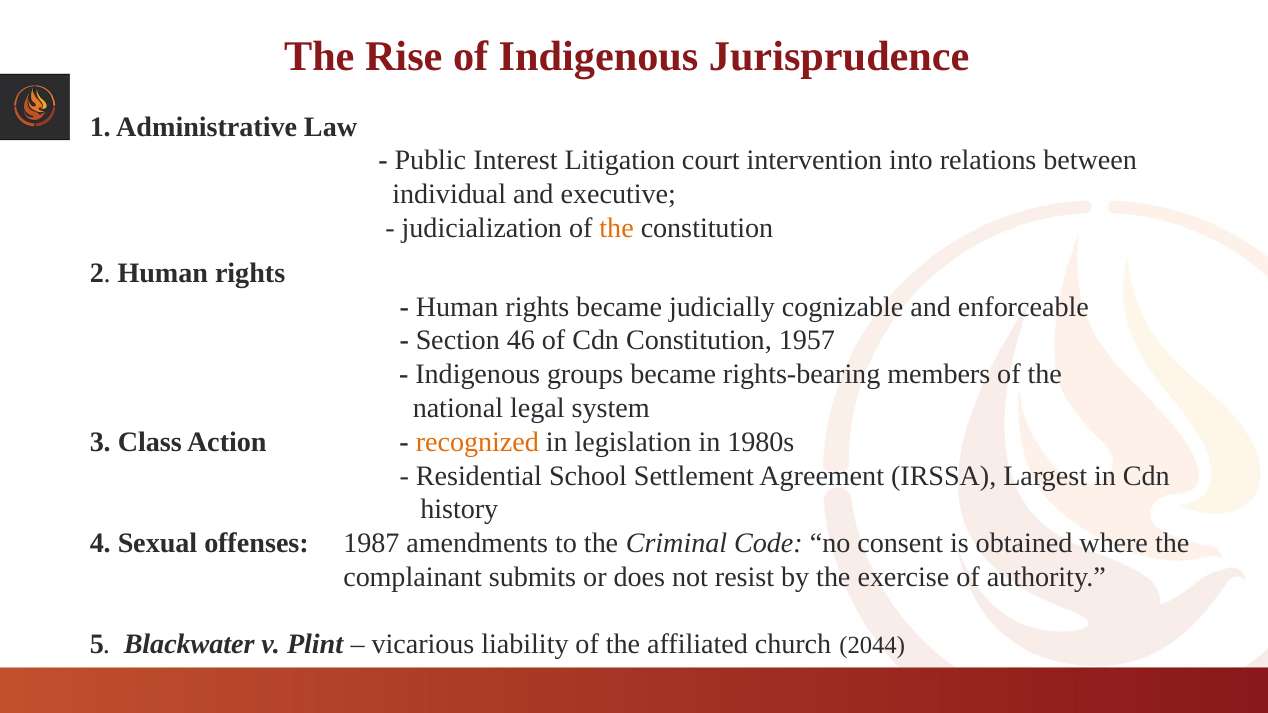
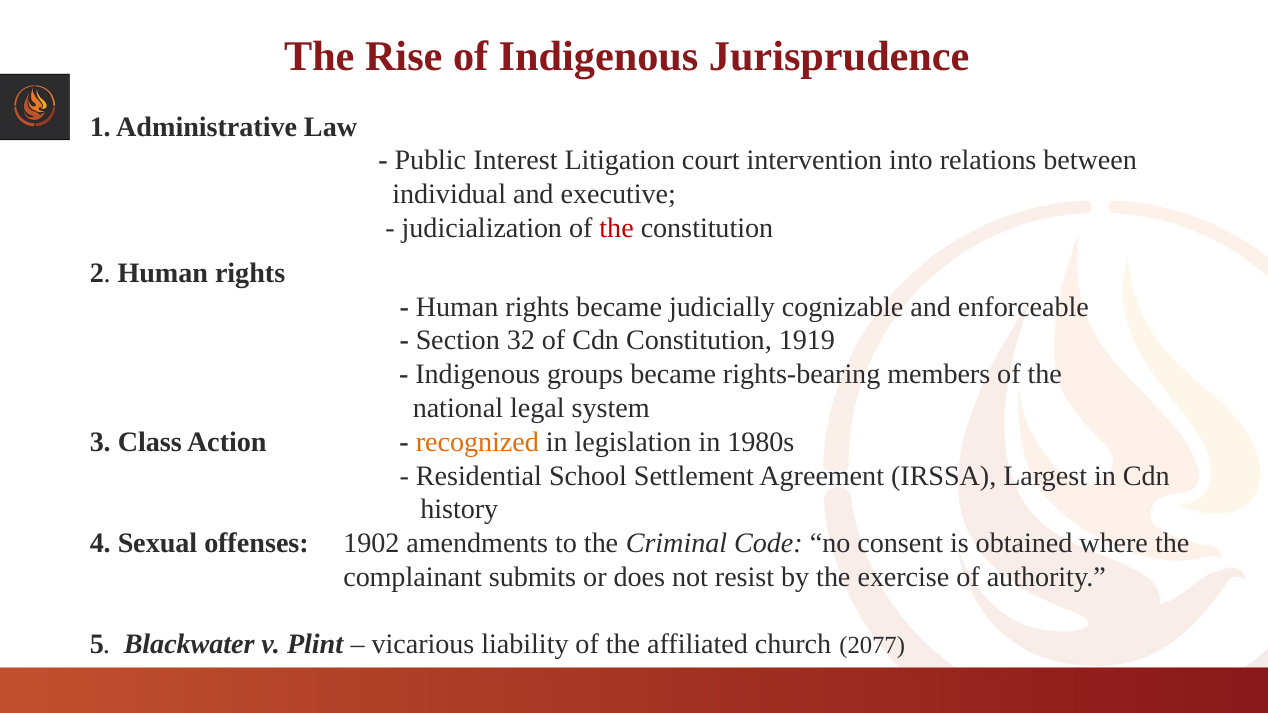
the colour: orange -> red (617, 228)
46: 46 -> 32 (521, 341)
1957: 1957 -> 1919 (807, 341)
1987: 1987 -> 1902 (371, 544)
2044: 2044 -> 2077 (872, 646)
